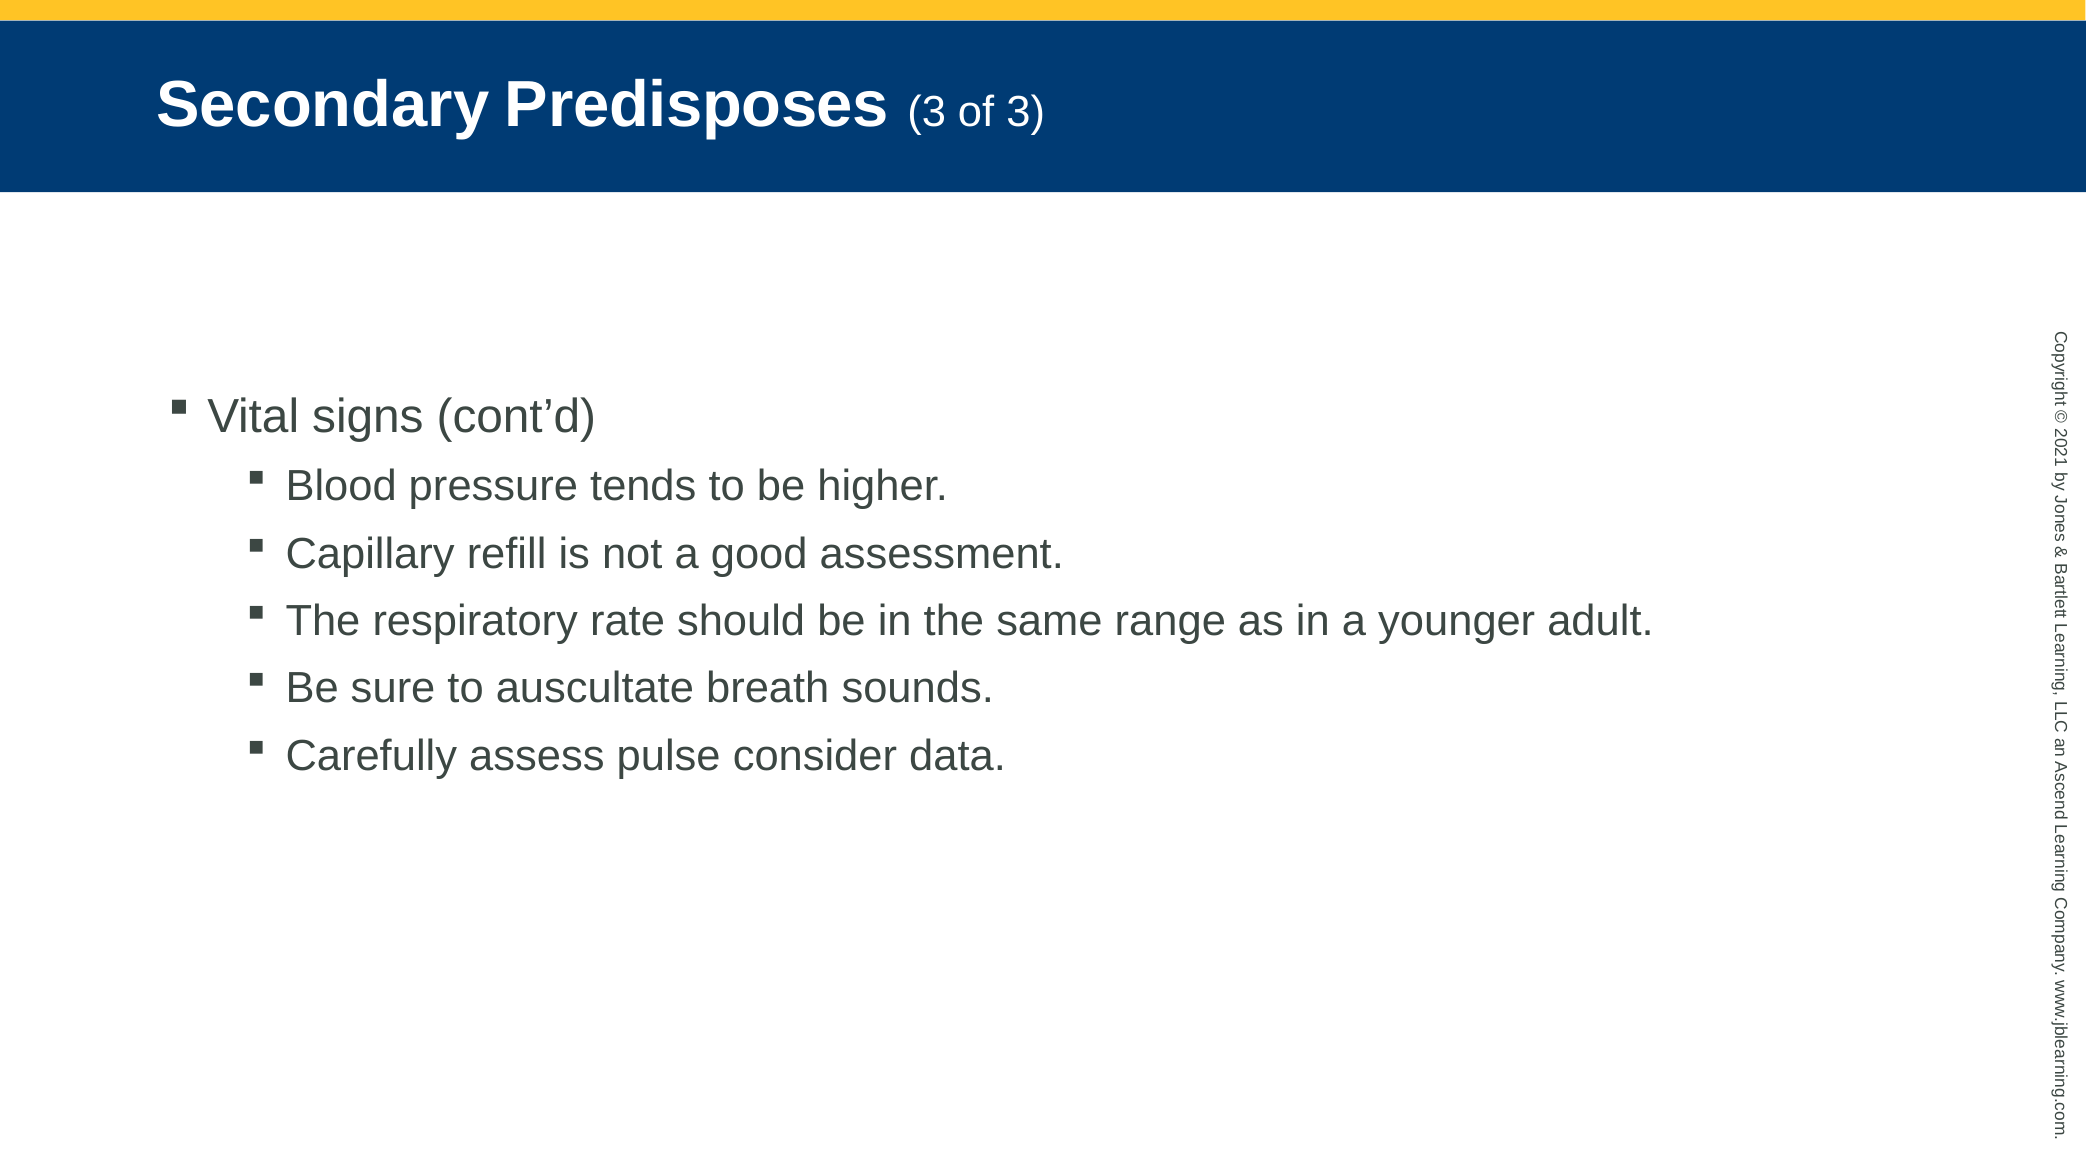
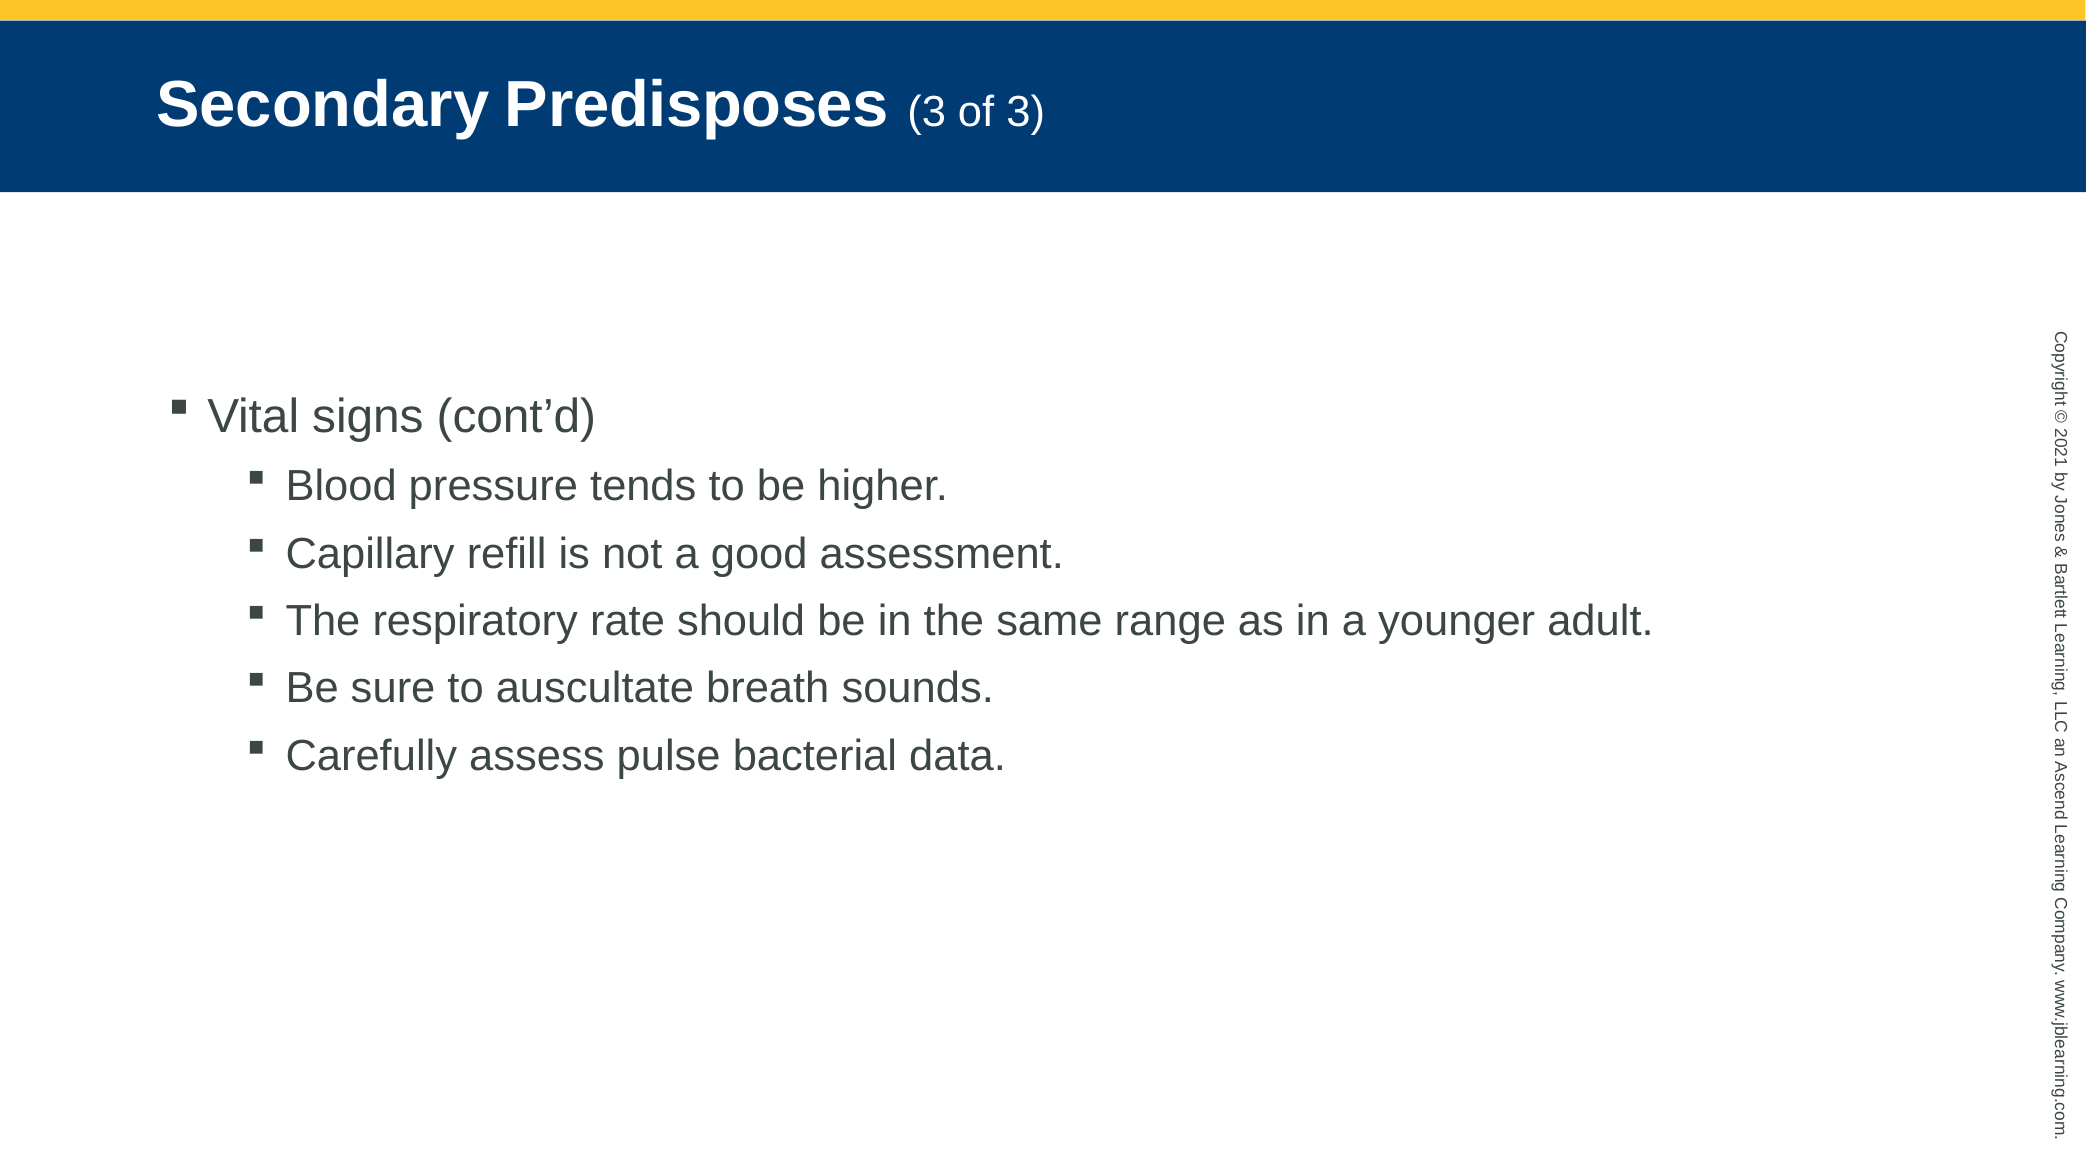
consider: consider -> bacterial (815, 756)
